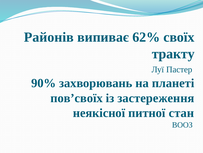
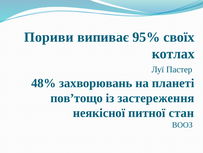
Районів: Районів -> Пориви (49, 37)
62%: 62% -> 95% (146, 37)
тракту: тракту -> котлах (173, 54)
90%: 90% -> 48% (44, 83)
пов’своїх: пов’своїх -> пов’тощо (77, 98)
